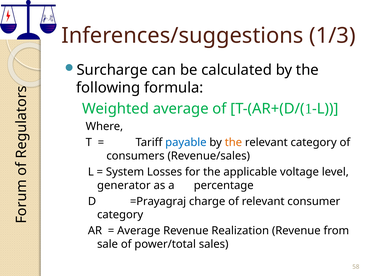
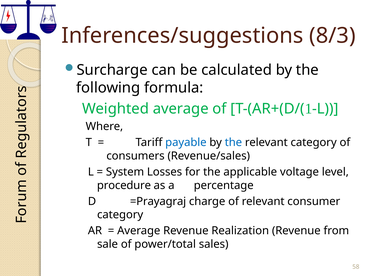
1/3: 1/3 -> 8/3 (332, 36)
the colour: orange -> blue (233, 142)
generator: generator -> procedure (124, 185)
